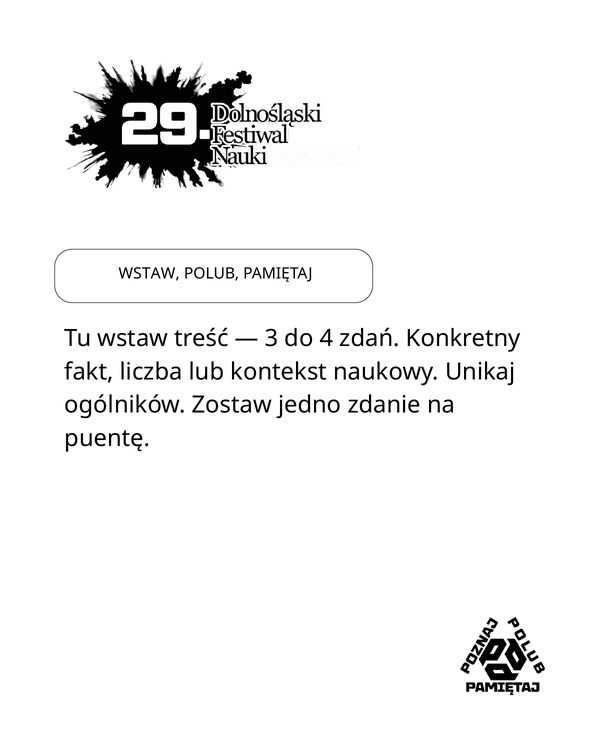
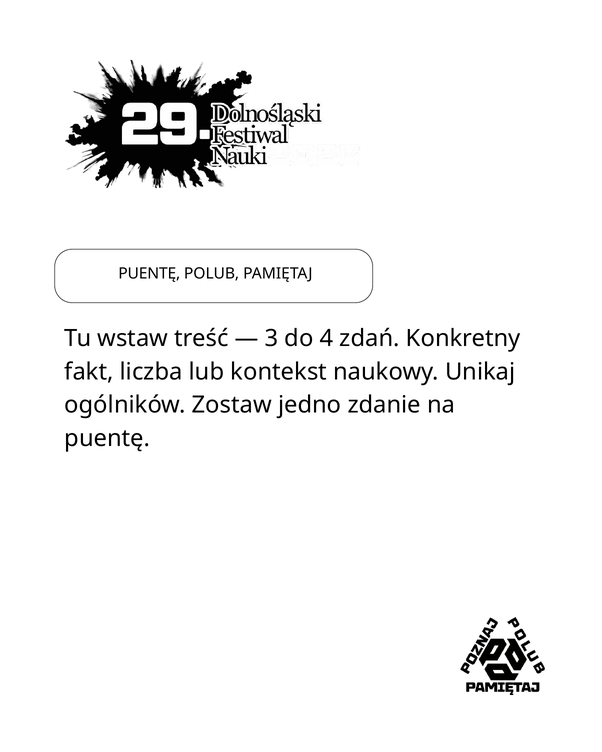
WSTAW: WSTAW -> PUENTĘ (149, 274)
